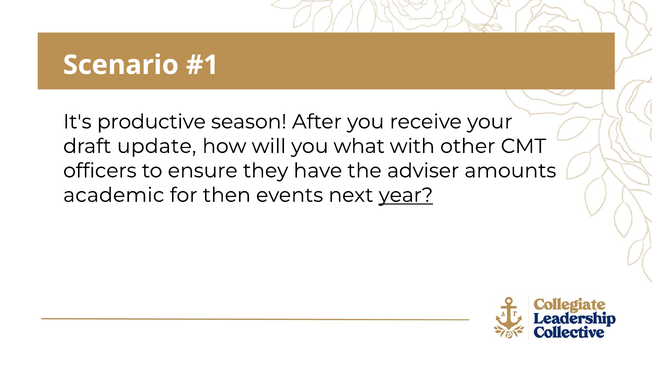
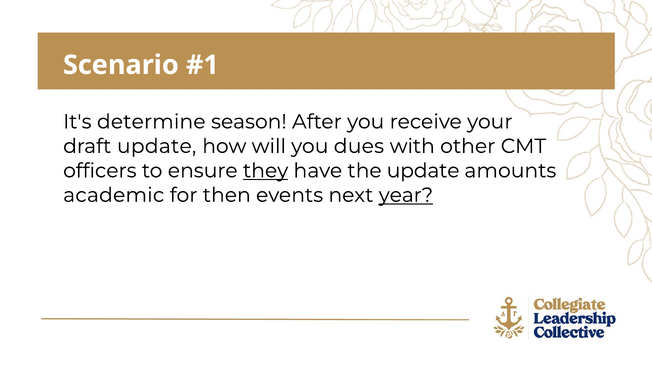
productive: productive -> determine (151, 122)
what: what -> dues (359, 146)
they underline: none -> present (266, 171)
the adviser: adviser -> update (423, 171)
